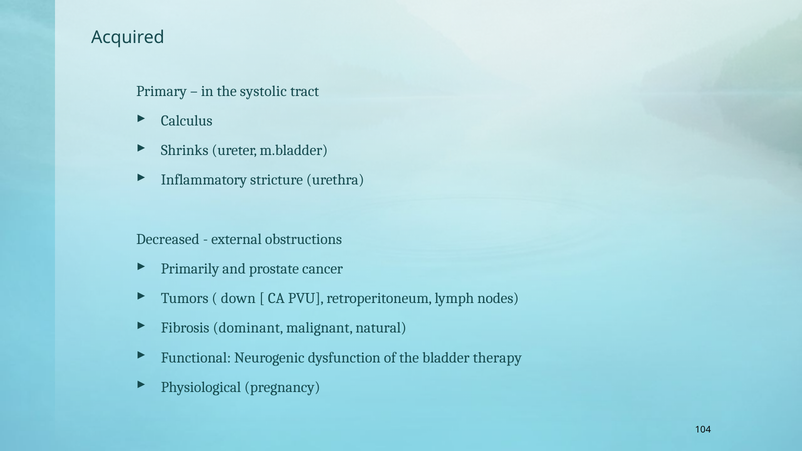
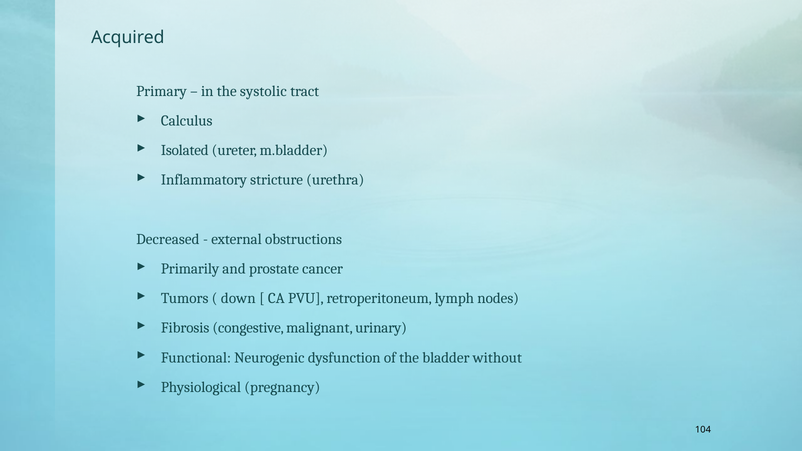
Shrinks: Shrinks -> Isolated (185, 150)
dominant: dominant -> congestive (248, 328)
natural: natural -> urinary (381, 328)
therapy: therapy -> without (497, 358)
